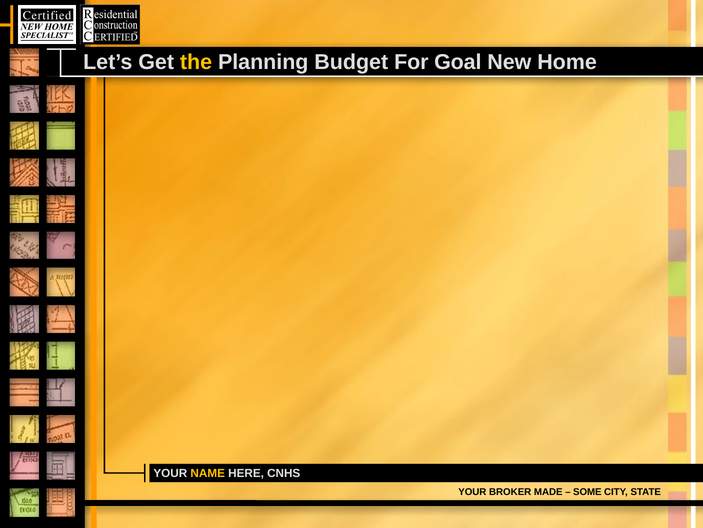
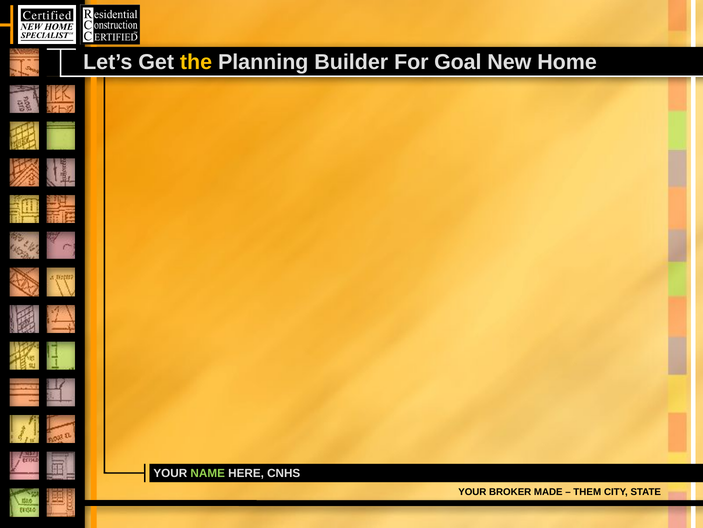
Budget: Budget -> Builder (351, 62)
NAME colour: yellow -> light green (208, 473)
SOME: SOME -> THEM (587, 491)
